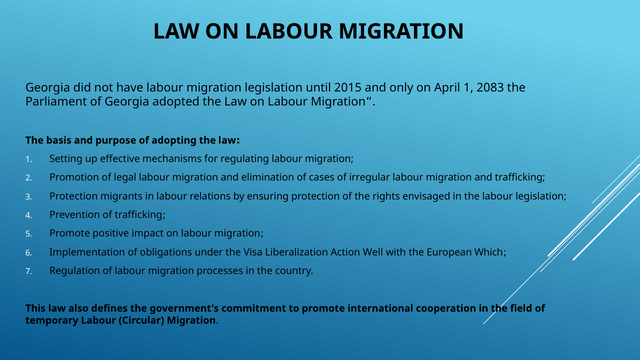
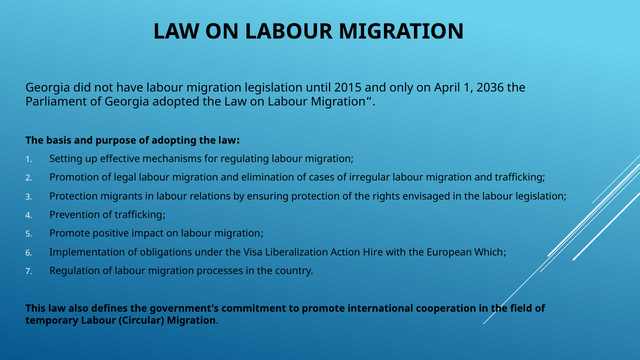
2083: 2083 -> 2036 (490, 88)
Well: Well -> Hire (373, 252)
